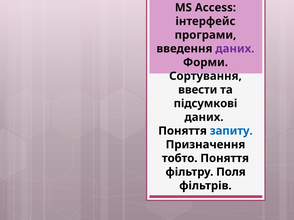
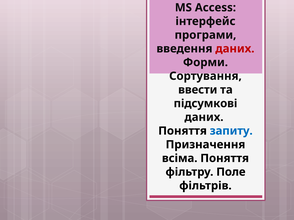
даних colour: purple -> red (235, 49)
тобто: тобто -> всіма (180, 159)
Поля: Поля -> Поле (231, 172)
